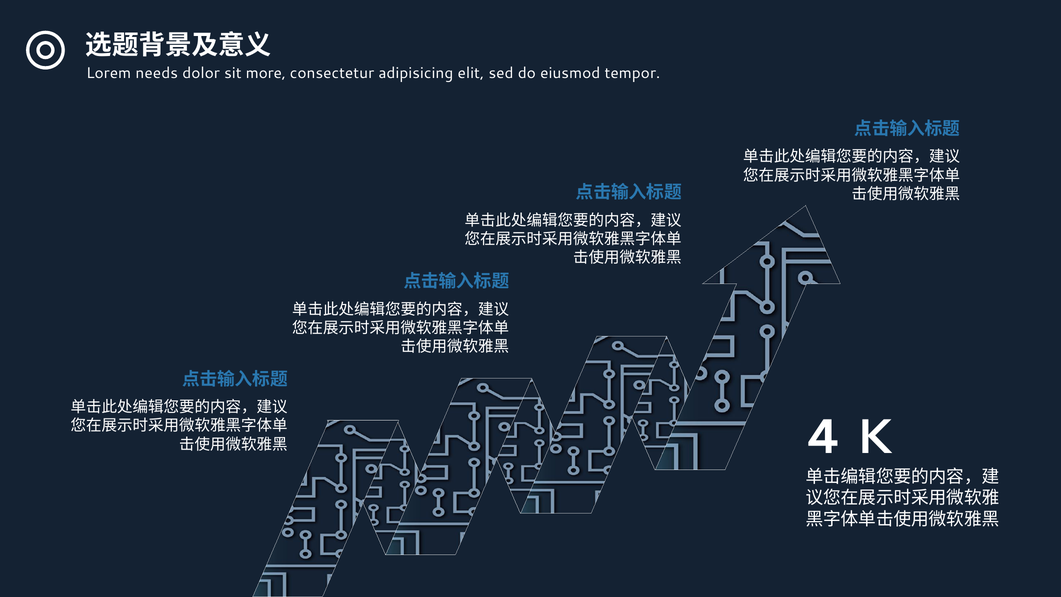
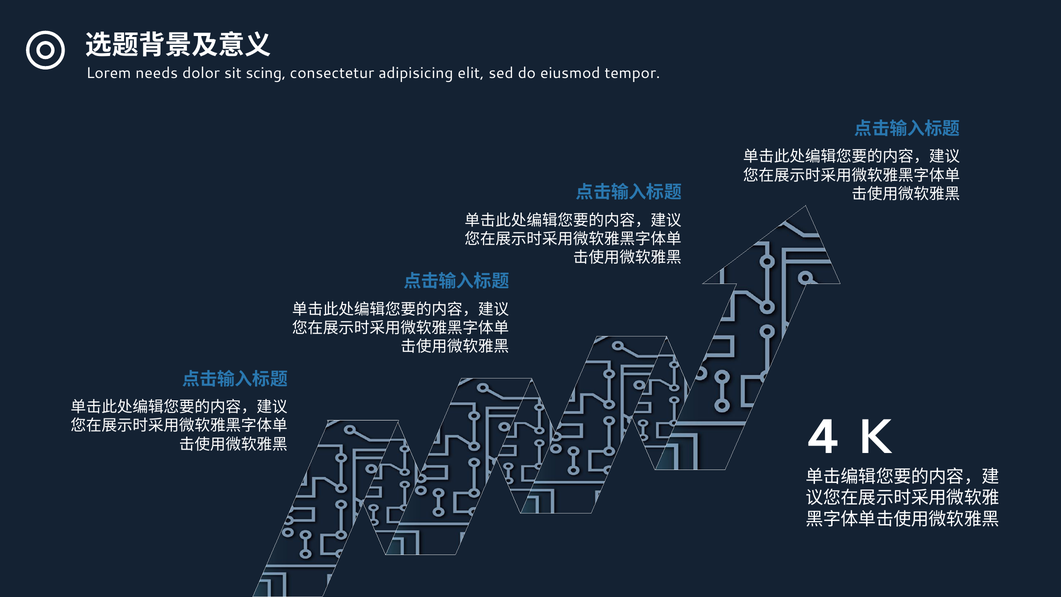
more: more -> scing (266, 73)
